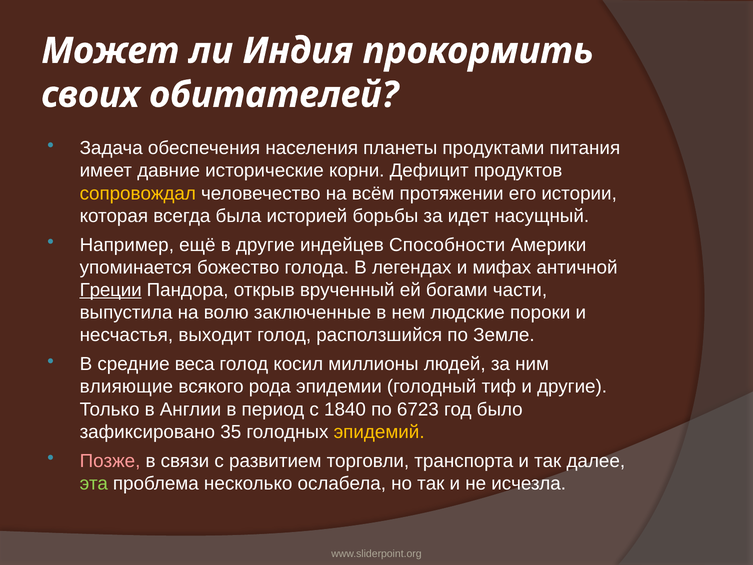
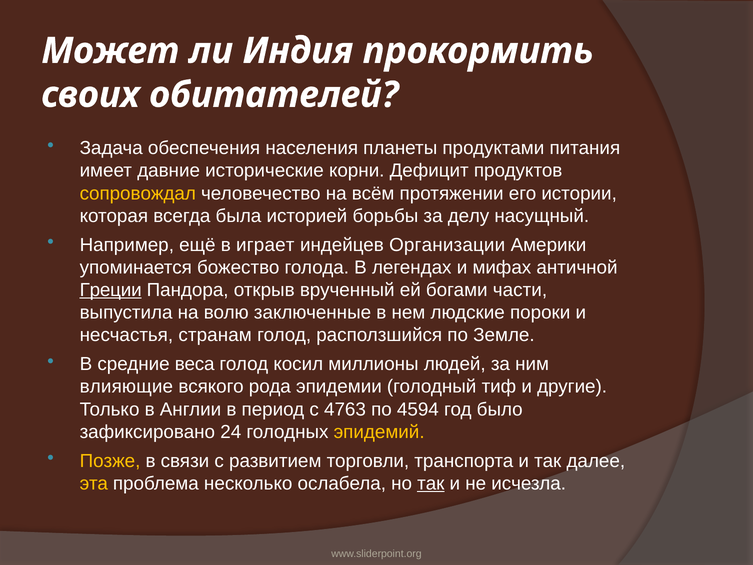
идет: идет -> делу (469, 216)
в другие: другие -> играет (265, 245)
Способности: Способности -> Организации (447, 245)
выходит: выходит -> странам (215, 335)
1840: 1840 -> 4763 (345, 409)
6723: 6723 -> 4594 (418, 409)
35: 35 -> 24 (231, 432)
Позже colour: pink -> yellow (110, 461)
эта colour: light green -> yellow (94, 483)
так underline: none -> present (431, 483)
